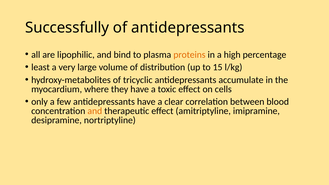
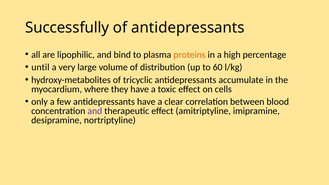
least: least -> until (40, 67)
15: 15 -> 60 (218, 67)
and colour: orange -> purple (95, 111)
